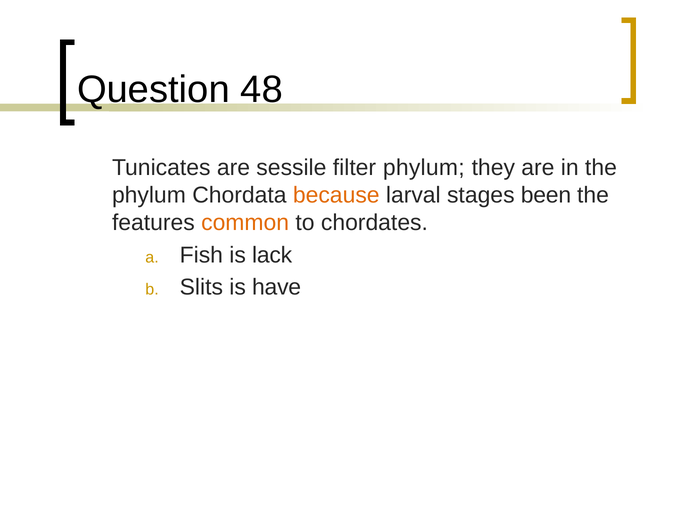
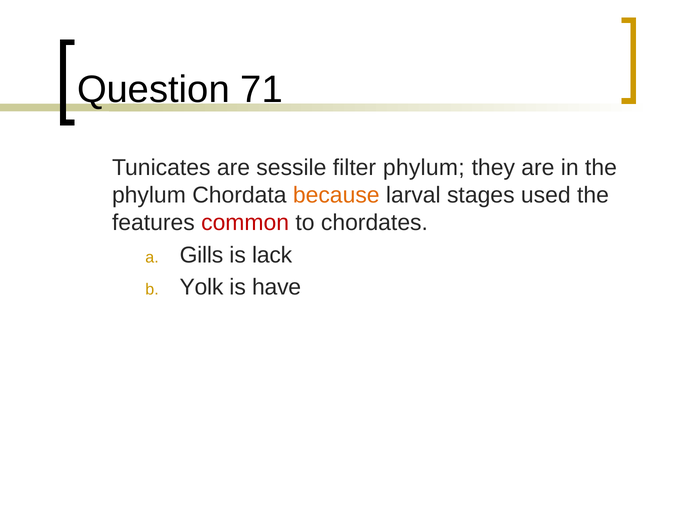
48: 48 -> 71 (262, 90)
been: been -> used (546, 195)
common colour: orange -> red (245, 223)
Fish: Fish -> Gills (201, 255)
Slits: Slits -> Yolk (201, 287)
